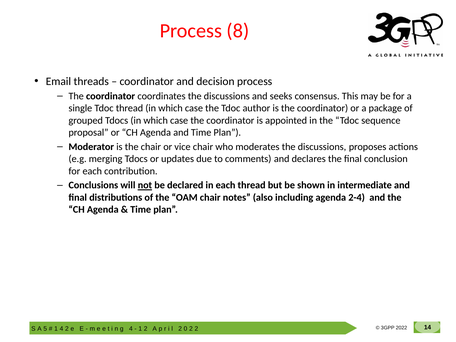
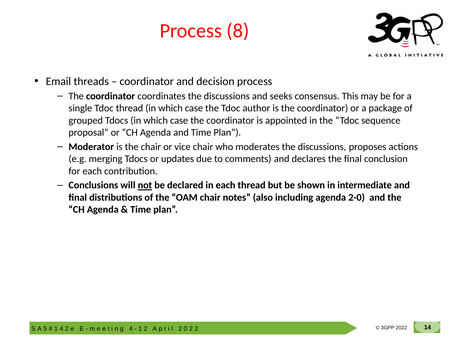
2-4: 2-4 -> 2-0 (357, 197)
